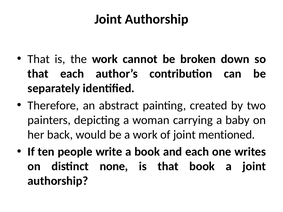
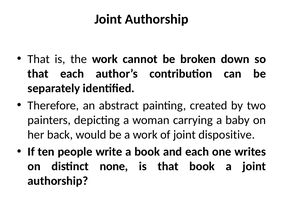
mentioned: mentioned -> dispositive (227, 135)
